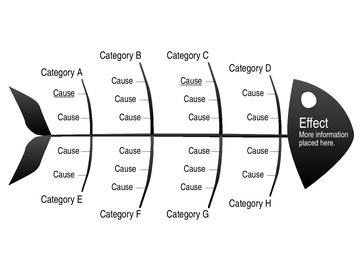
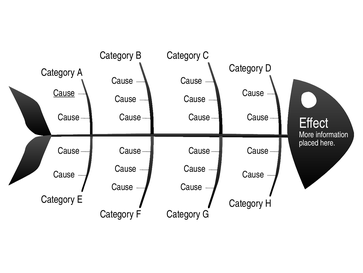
Cause underline: present -> none (191, 81)
